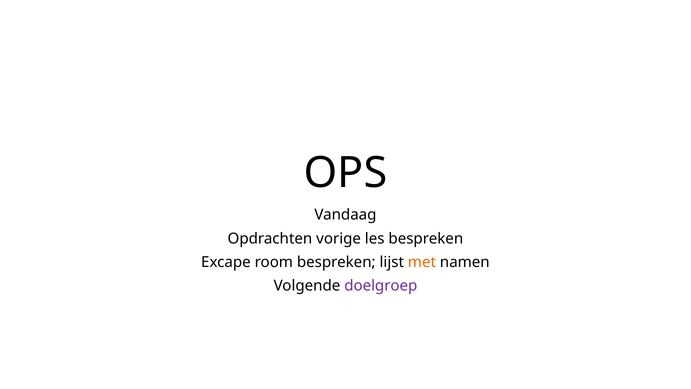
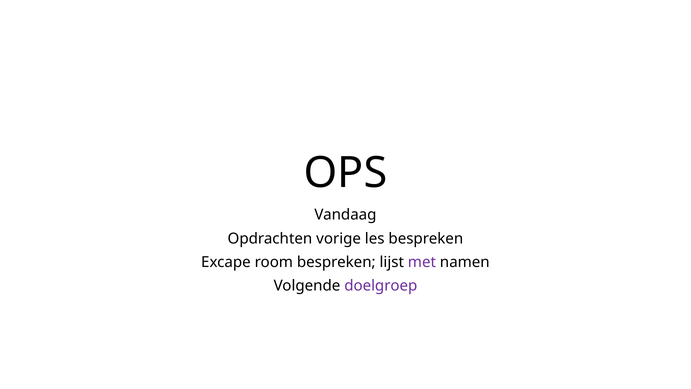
met colour: orange -> purple (422, 262)
